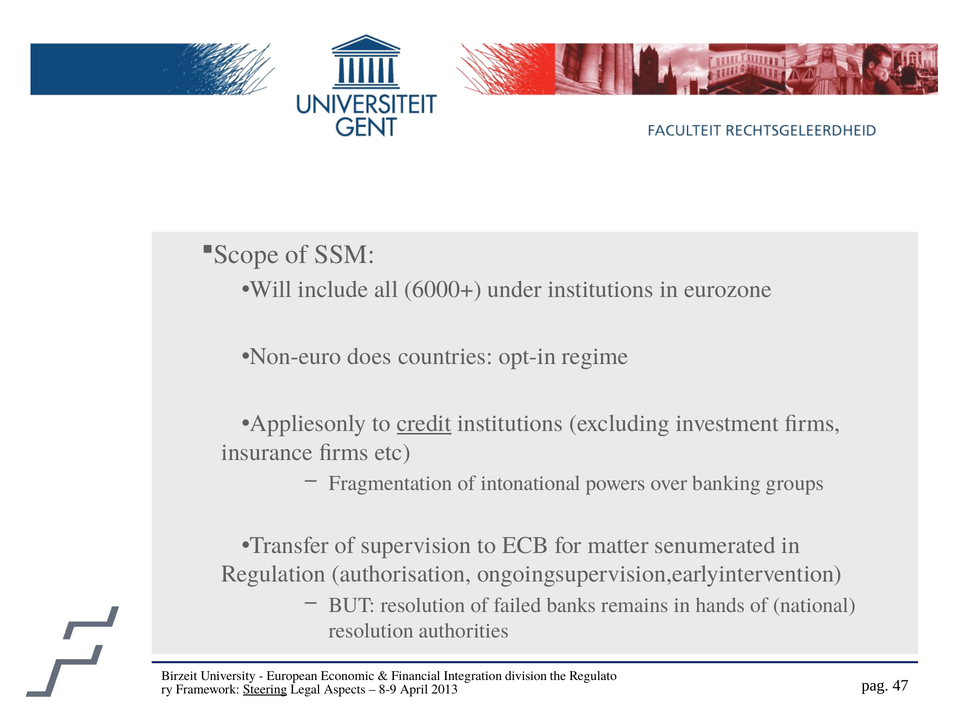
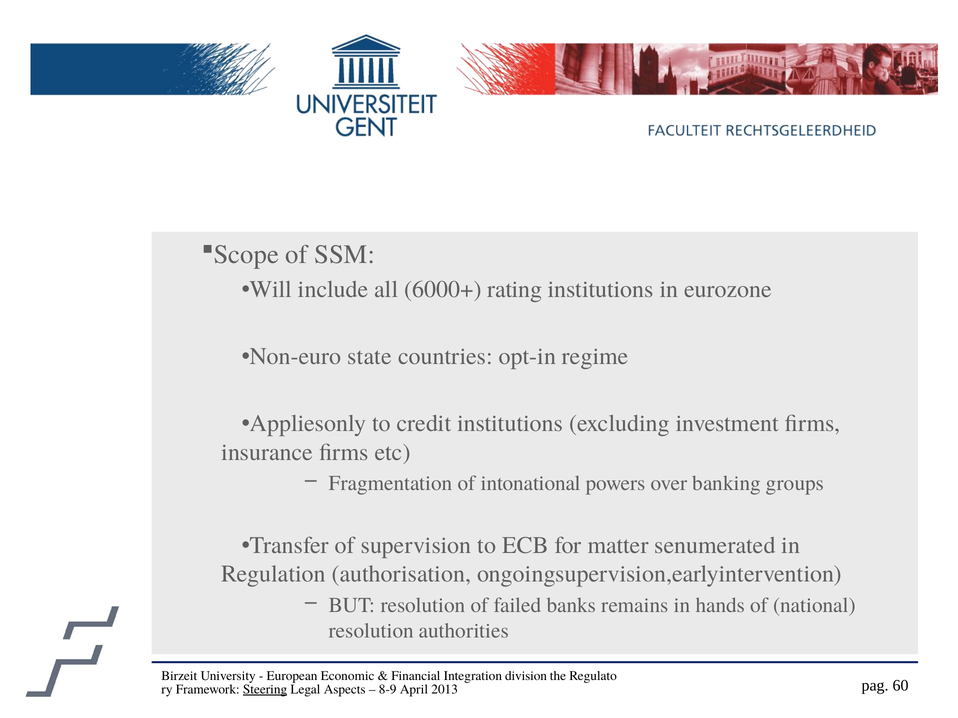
under: under -> rating (515, 290)
does: does -> state (369, 357)
credit underline: present -> none (424, 424)
47: 47 -> 60 (901, 686)
